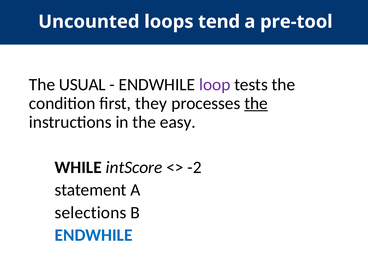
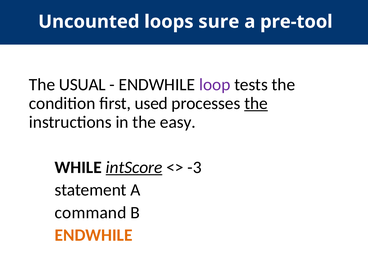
tend: tend -> sure (219, 22)
they: they -> used (151, 103)
intScore underline: none -> present (134, 167)
-2: -2 -> -3 (194, 167)
selections: selections -> command (91, 213)
ENDWHILE colour: blue -> orange (94, 235)
